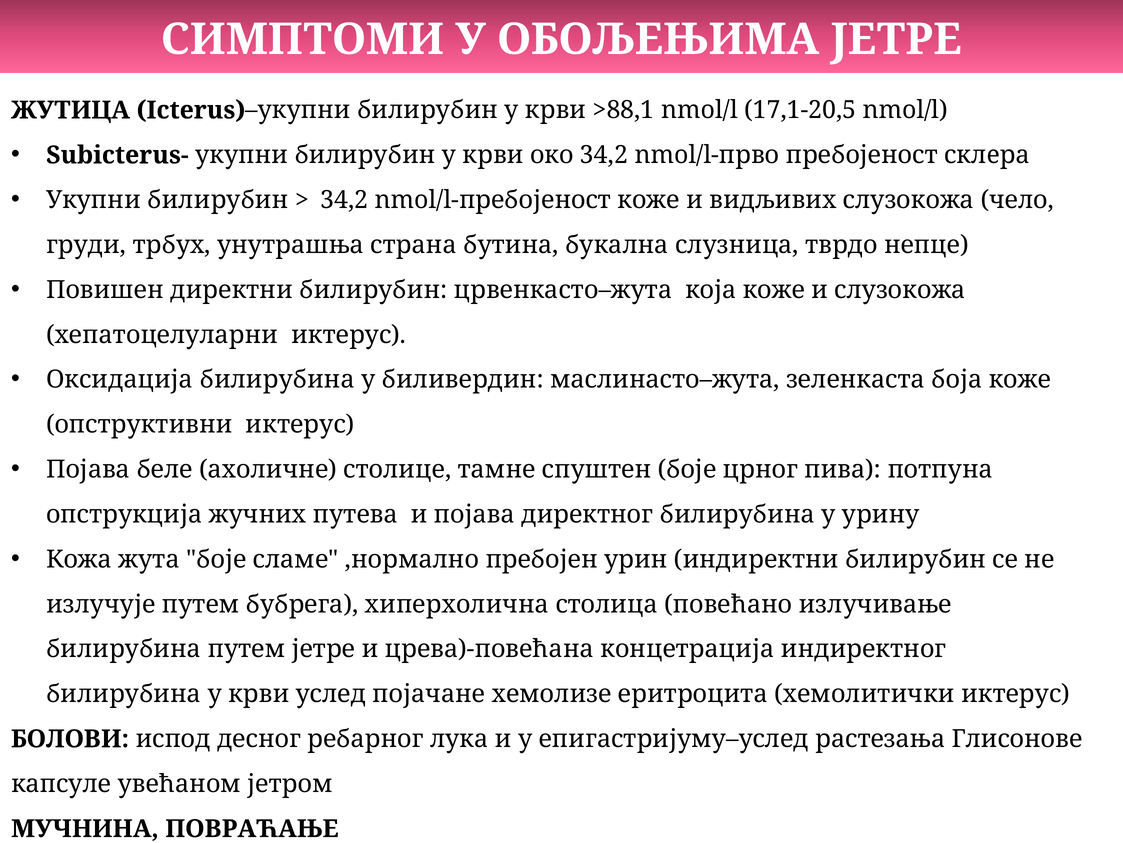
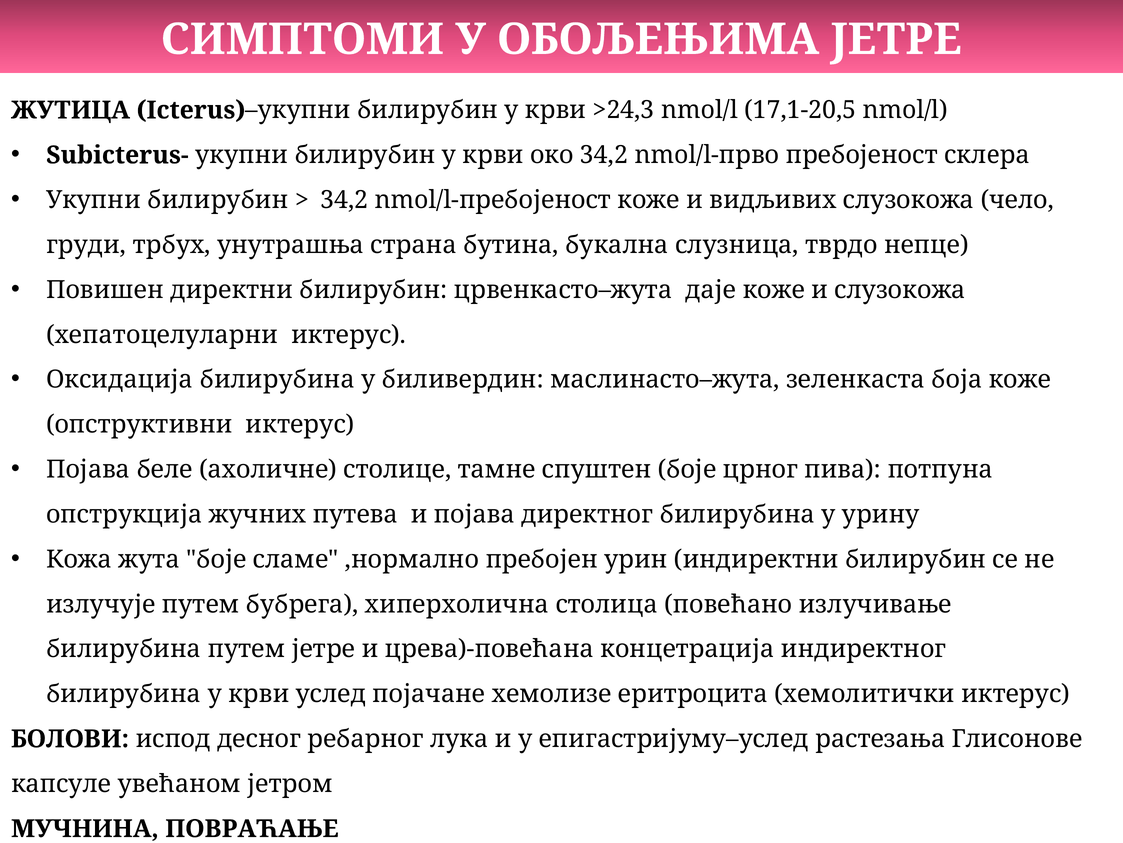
>88,1: >88,1 -> >24,3 (624, 110)
која: која -> даје (711, 290)
